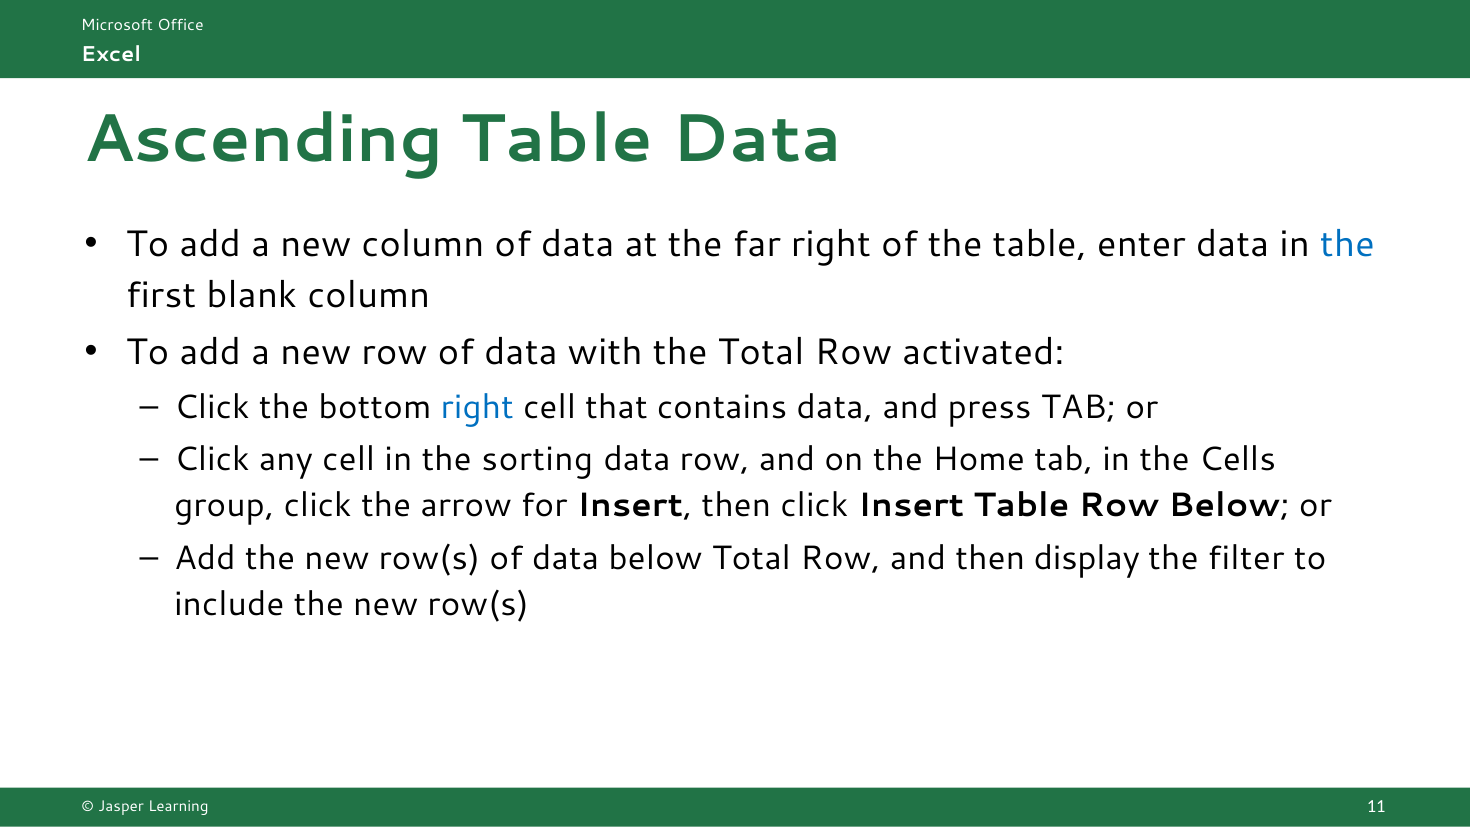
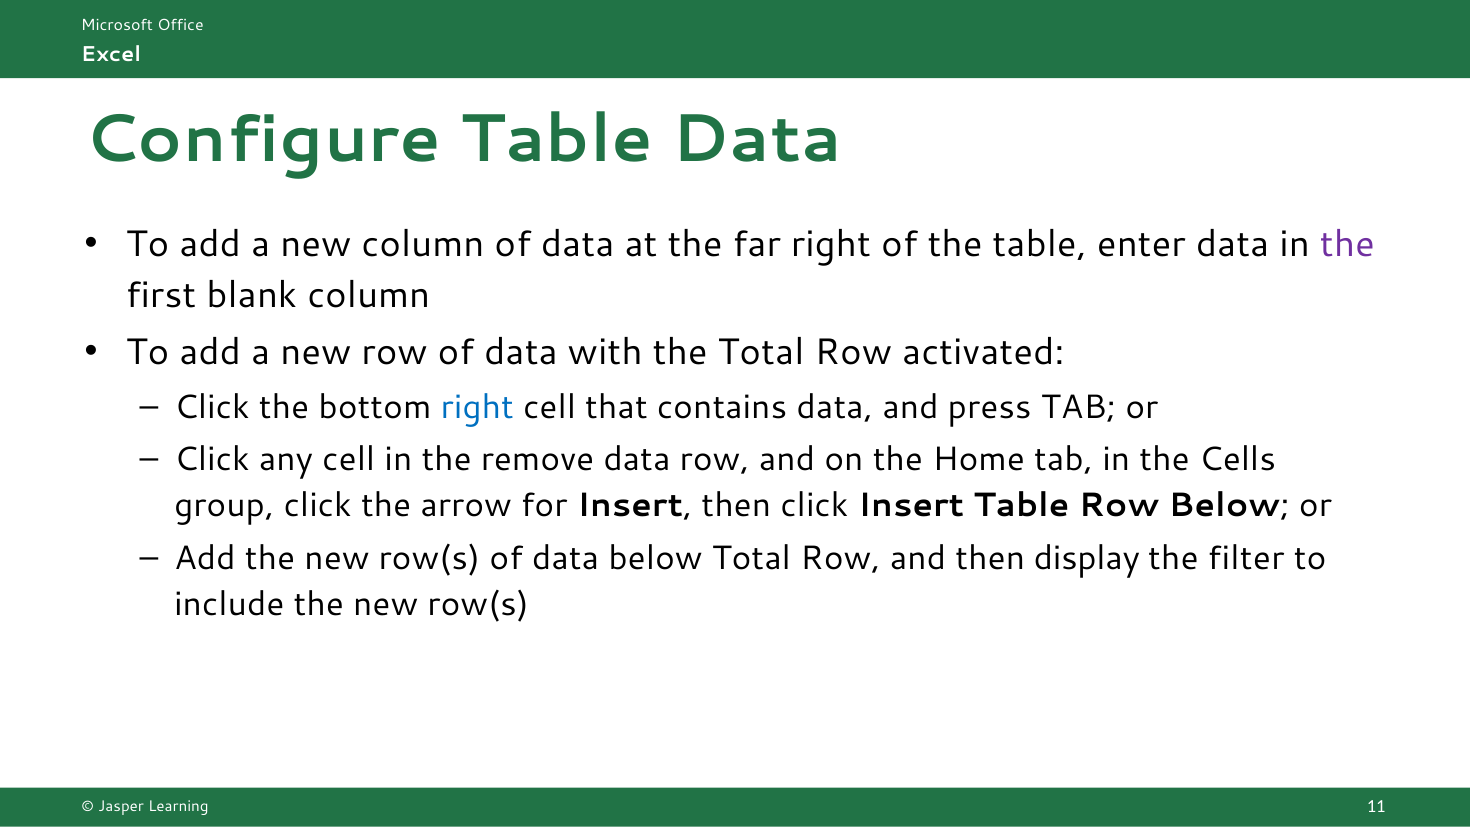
Ascending: Ascending -> Configure (263, 139)
the colour: blue -> purple (1347, 245)
sorting: sorting -> remove (538, 460)
